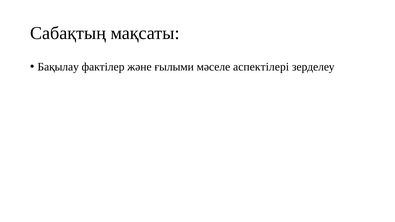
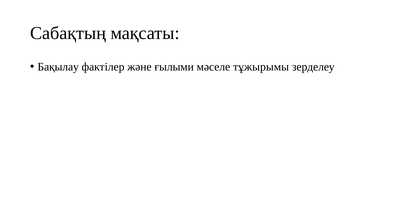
аспектілері: аспектілері -> тұжырымы (261, 67)
